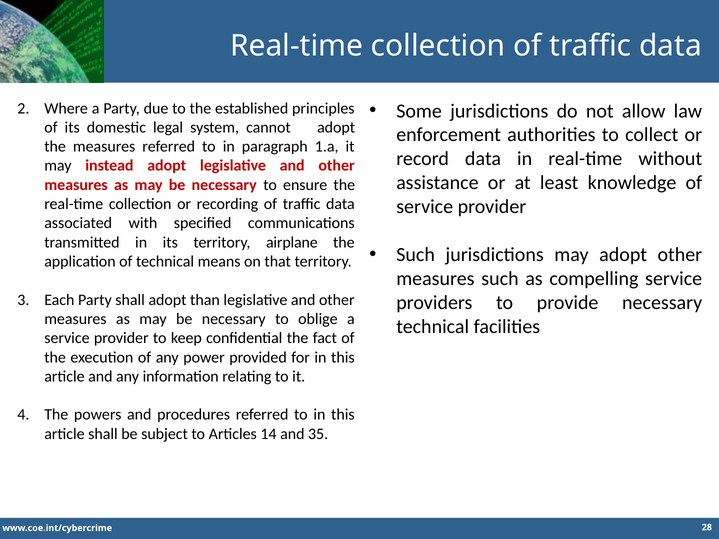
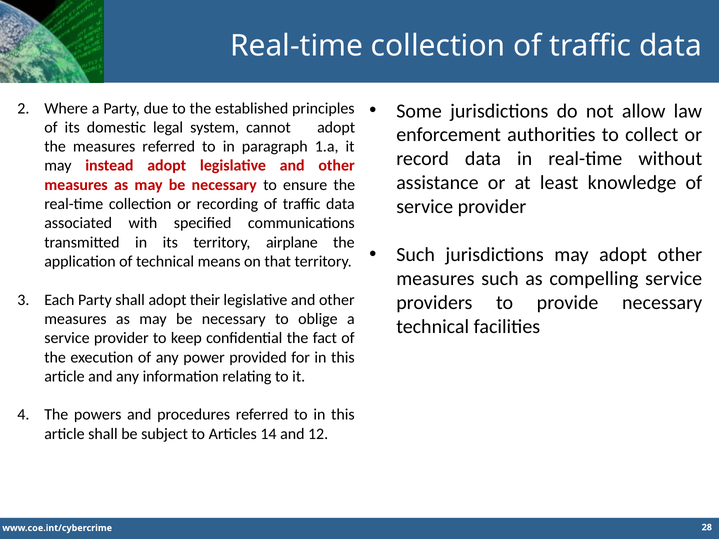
than: than -> their (205, 300)
35: 35 -> 12 (318, 434)
